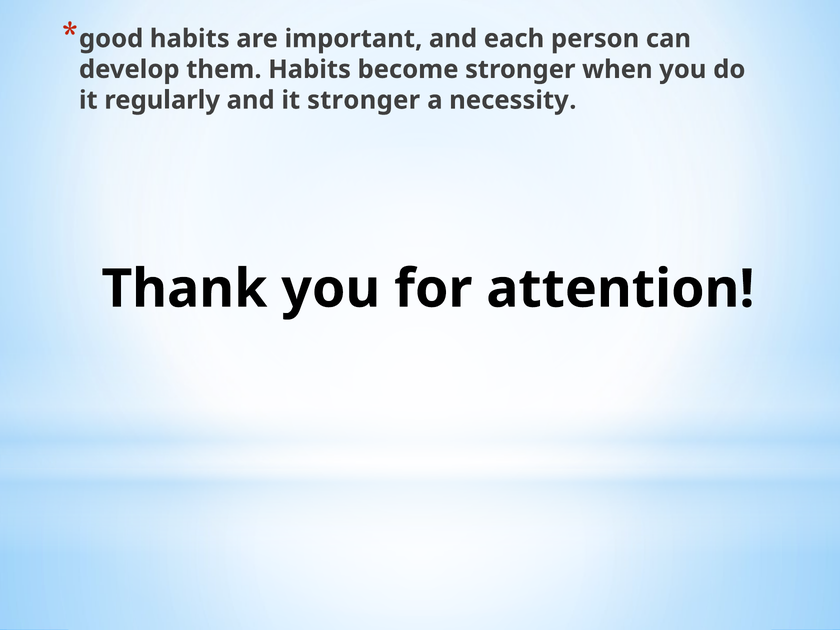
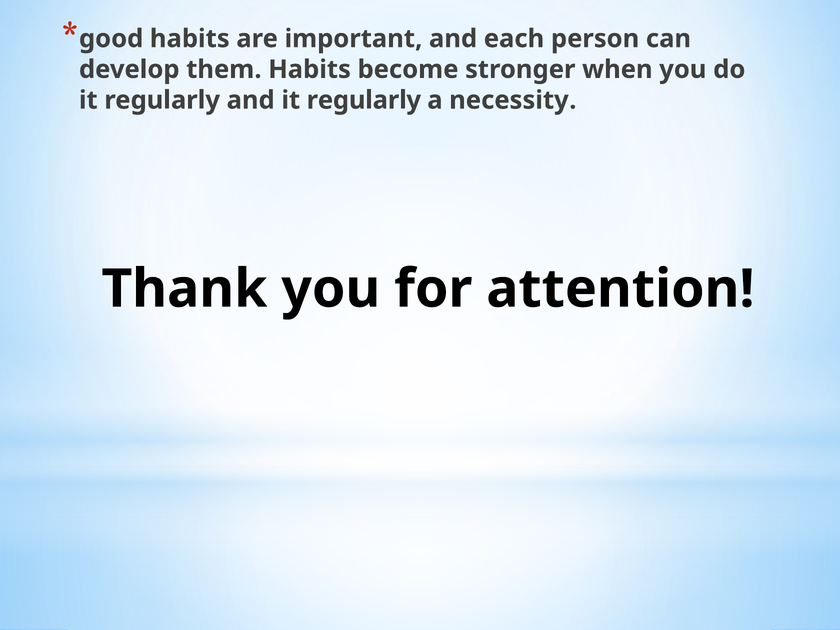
and it stronger: stronger -> regularly (364, 100)
